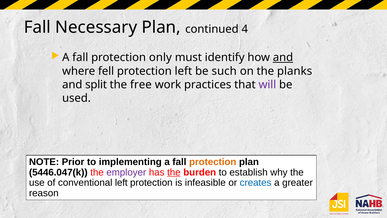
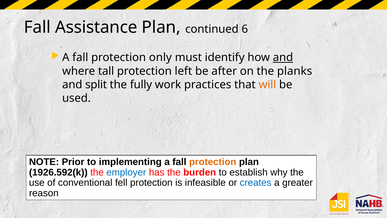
Necessary: Necessary -> Assistance (96, 27)
4: 4 -> 6 (245, 29)
fell: fell -> tall (106, 71)
such: such -> after (224, 71)
free: free -> fully (141, 84)
will colour: purple -> orange (267, 84)
5446.047(k: 5446.047(k -> 1926.592(k (58, 172)
employer colour: purple -> blue (126, 172)
the underline: present -> none (174, 172)
conventional left: left -> fell (121, 183)
